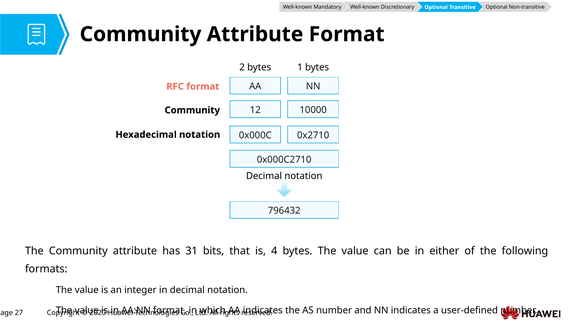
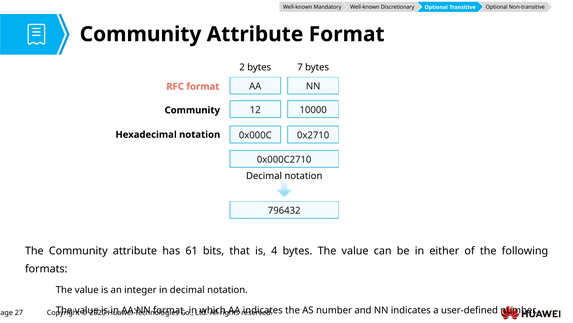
1: 1 -> 7 (300, 67)
31: 31 -> 61 (192, 250)
